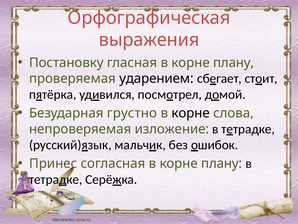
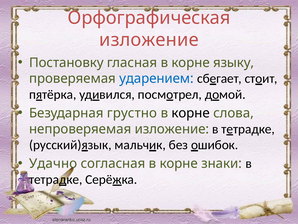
выражения: выражения -> изложение (149, 40)
гласная в корне плану: плану -> языку (234, 63)
ударением colour: black -> blue (156, 78)
Принес: Принес -> Удачно (53, 163)
согласная в корне плану: плану -> знаки (222, 163)
